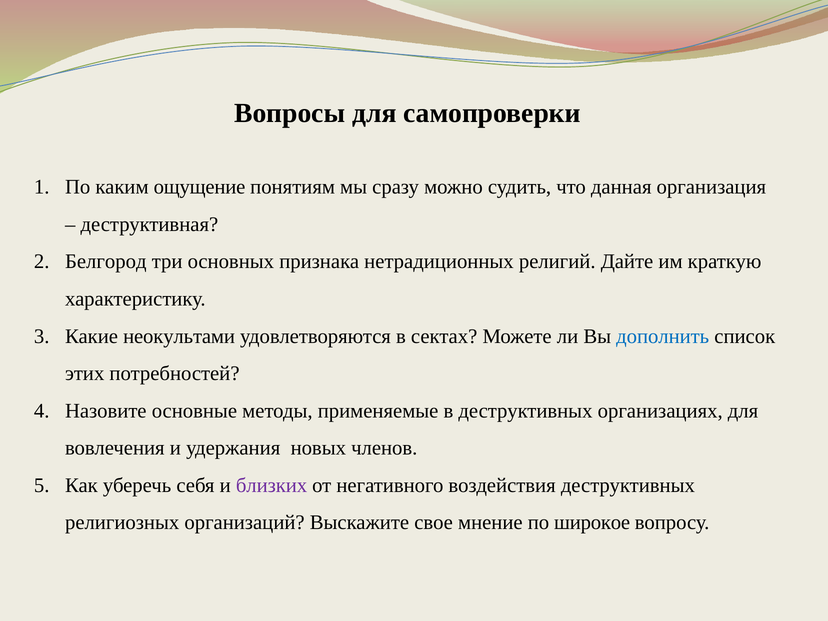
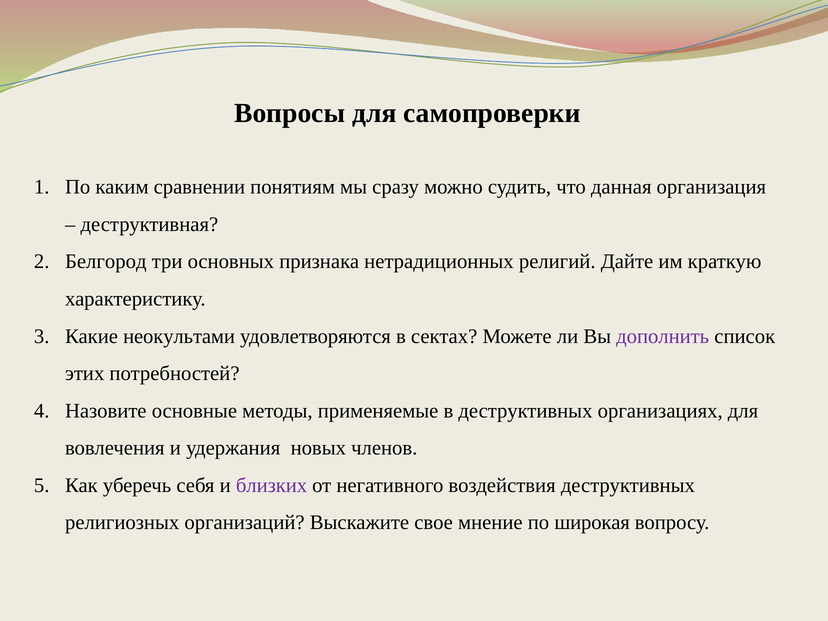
ощущение: ощущение -> сравнении (199, 187)
дополнить colour: blue -> purple (663, 336)
широкое: широкое -> широкая (592, 522)
